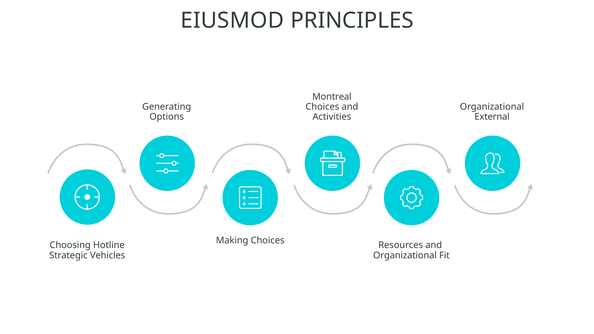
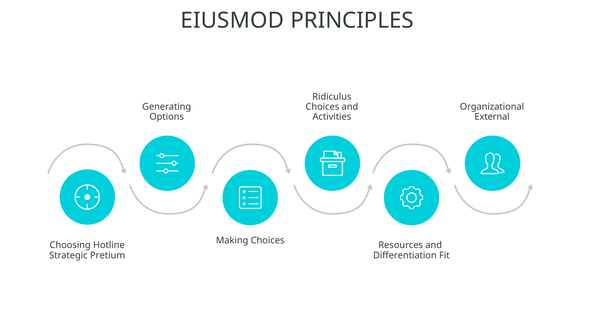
Montreal: Montreal -> Ridiculus (332, 97)
Vehicles: Vehicles -> Pretium (108, 255)
Organizational: Organizational -> Differentiation (405, 255)
